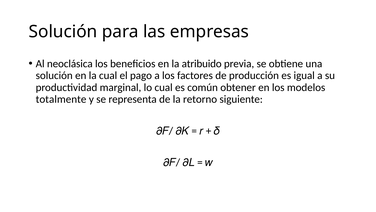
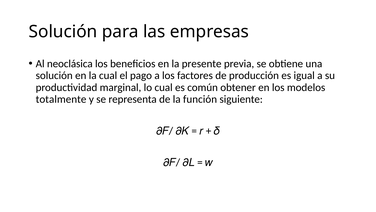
atribuido: atribuido -> presente (202, 64)
retorno: retorno -> función (200, 99)
